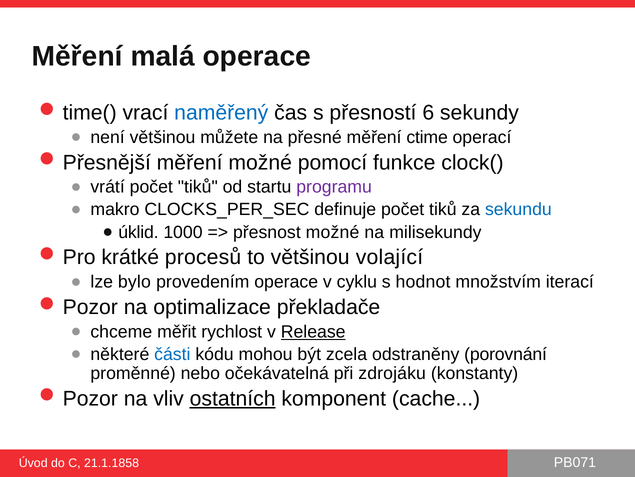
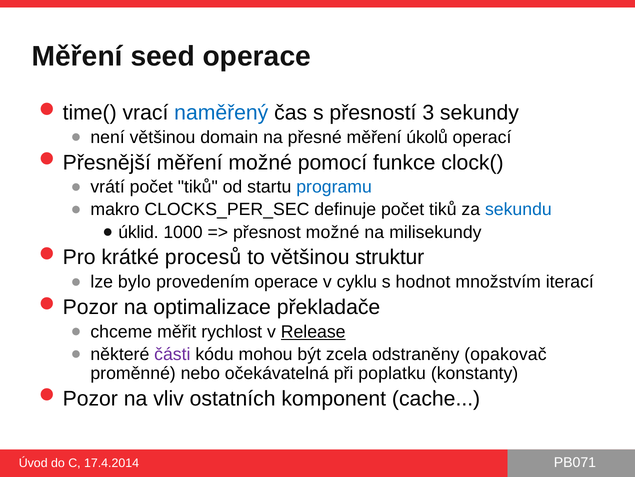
malá: malá -> seed (163, 56)
6: 6 -> 3 (428, 113)
můžete: můžete -> domain (229, 137)
ctime: ctime -> úkolů (427, 137)
programu colour: purple -> blue (334, 187)
volající: volající -> struktur (390, 257)
části colour: blue -> purple (172, 354)
porovnání: porovnání -> opakovač (505, 354)
zdrojáku: zdrojáku -> poplatku (392, 373)
ostatních underline: present -> none (233, 398)
21.1.1858: 21.1.1858 -> 17.4.2014 (112, 463)
